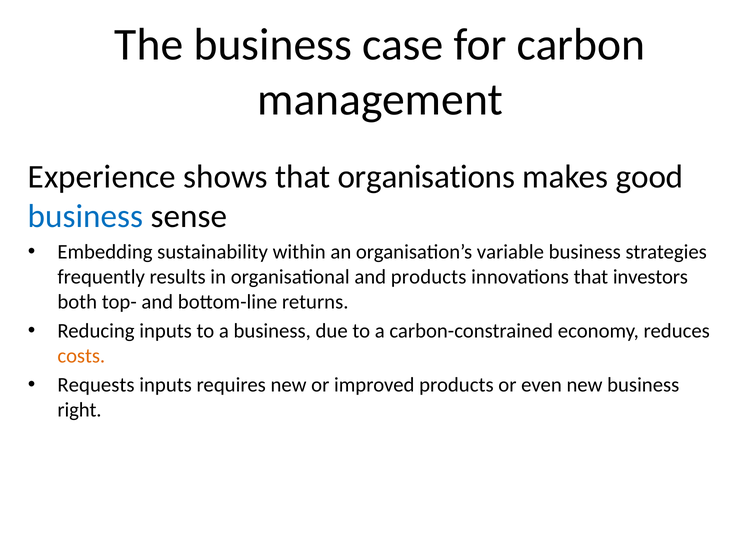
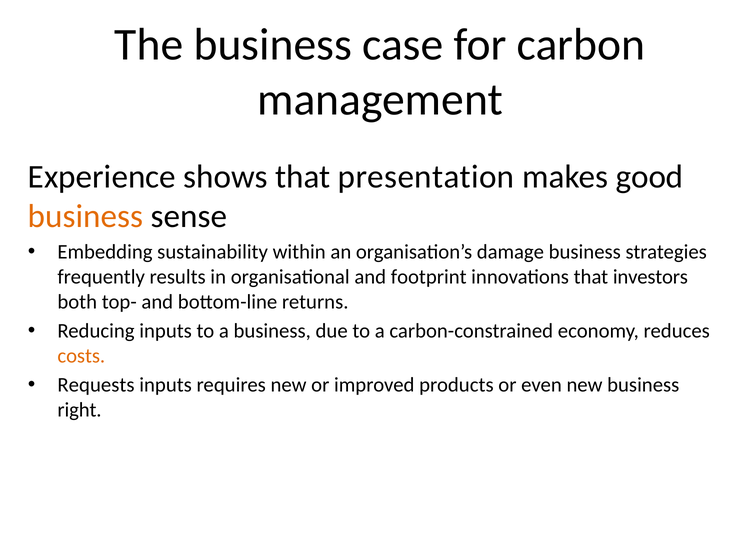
organisations: organisations -> presentation (426, 176)
business colour: blue -> orange (86, 216)
variable: variable -> damage (510, 252)
and products: products -> footprint (429, 277)
